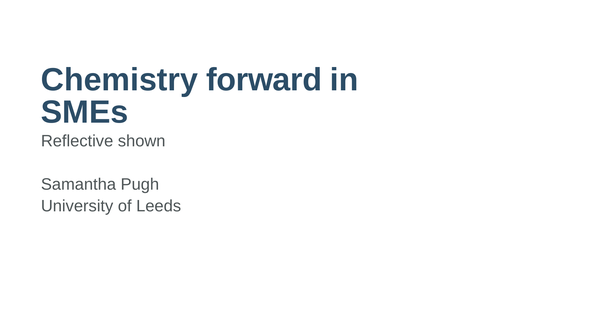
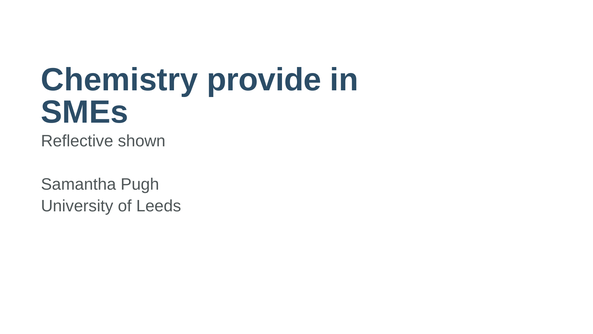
forward: forward -> provide (264, 80)
